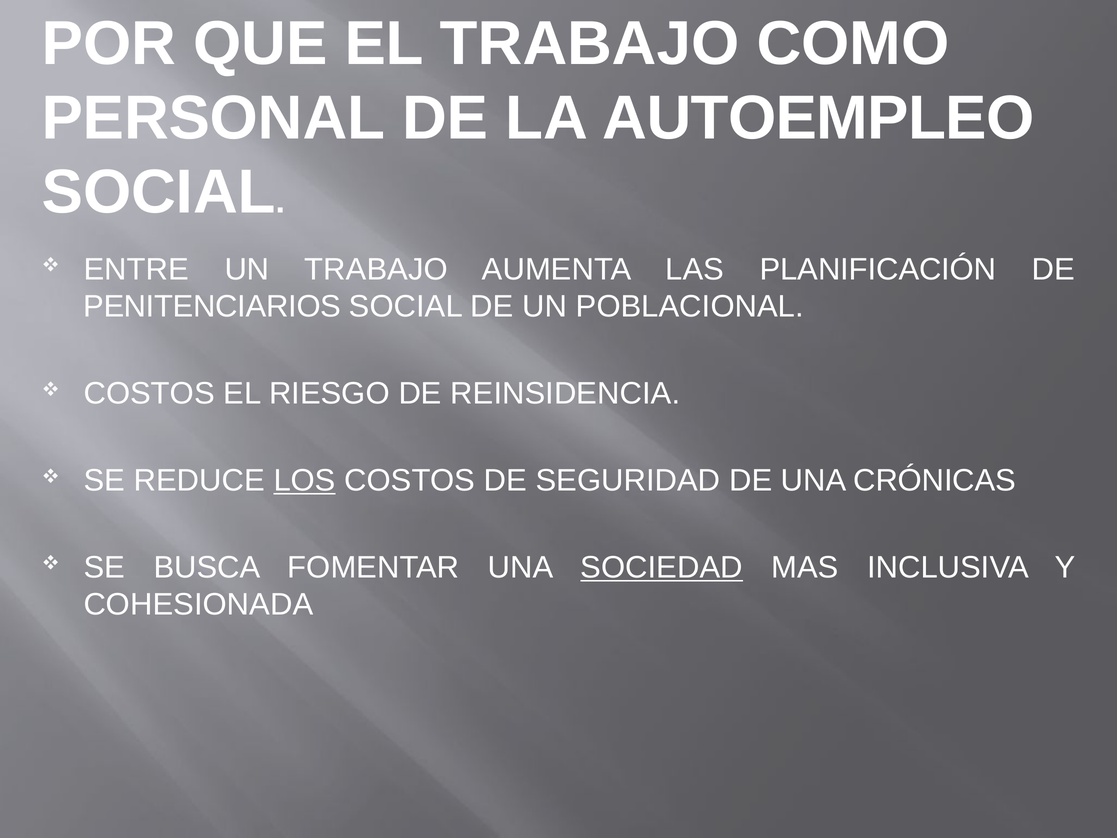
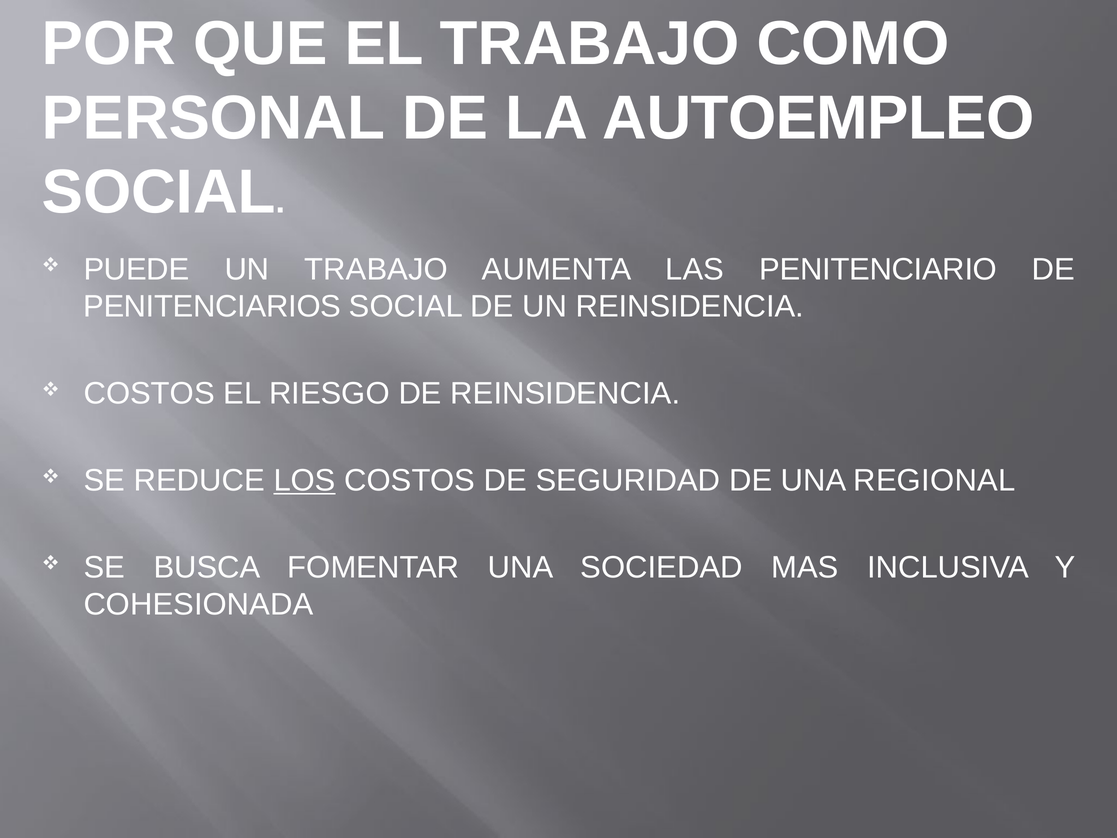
ENTRE: ENTRE -> PUEDE (136, 269)
PLANIFICACIÓN: PLANIFICACIÓN -> PENITENCIARIO (878, 269)
UN POBLACIONAL: POBLACIONAL -> REINSIDENCIA (690, 307)
CRÓNICAS: CRÓNICAS -> REGIONAL (934, 480)
SOCIEDAD underline: present -> none (662, 567)
